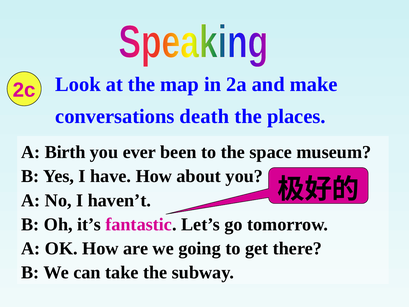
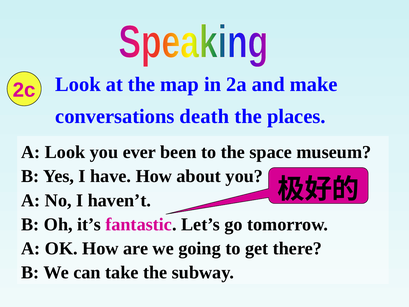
A Birth: Birth -> Look (65, 152)
